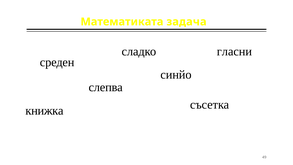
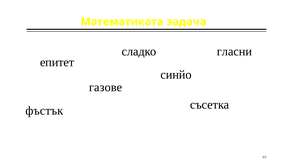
среден: среден -> епитет (57, 62)
слепва: слепва -> газове (106, 87)
книжка: книжка -> фъстък (44, 111)
